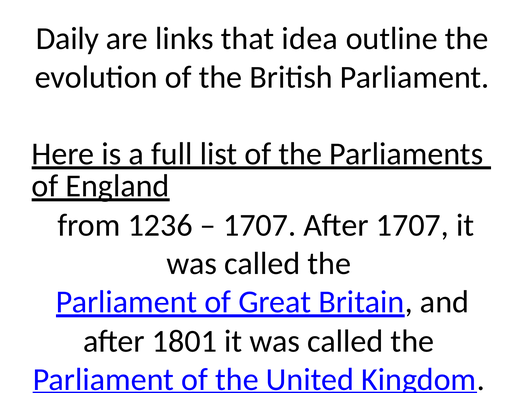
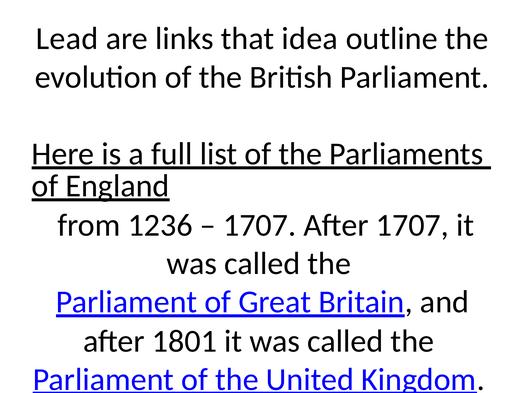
Daily: Daily -> Lead (67, 39)
